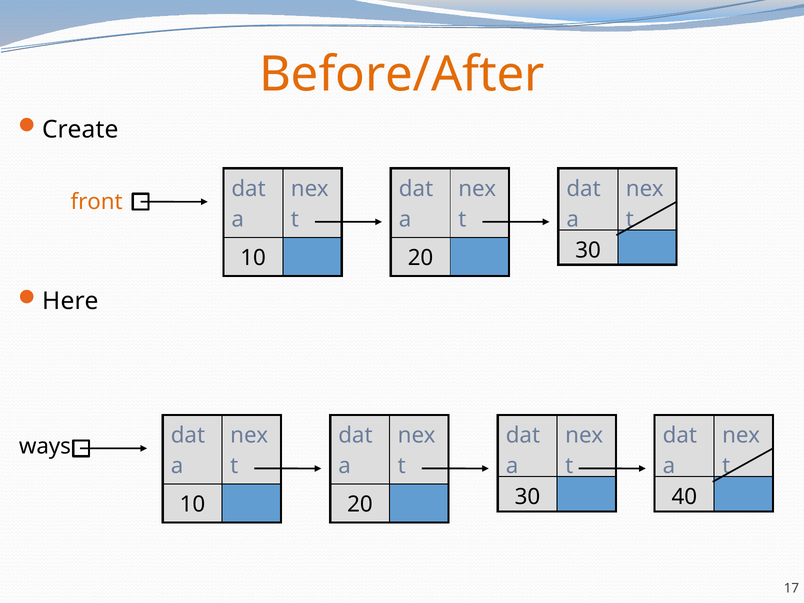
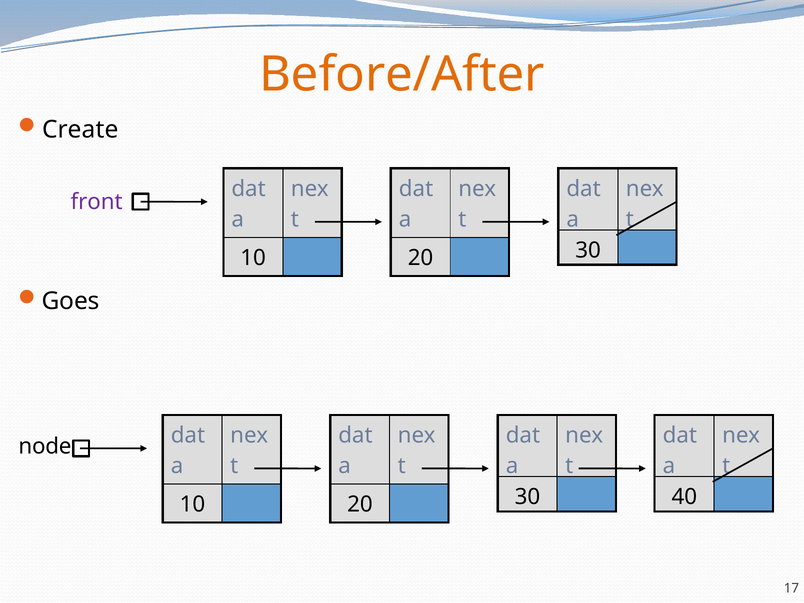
front colour: orange -> purple (97, 202)
Here: Here -> Goes (71, 301)
ways: ways -> node (45, 446)
